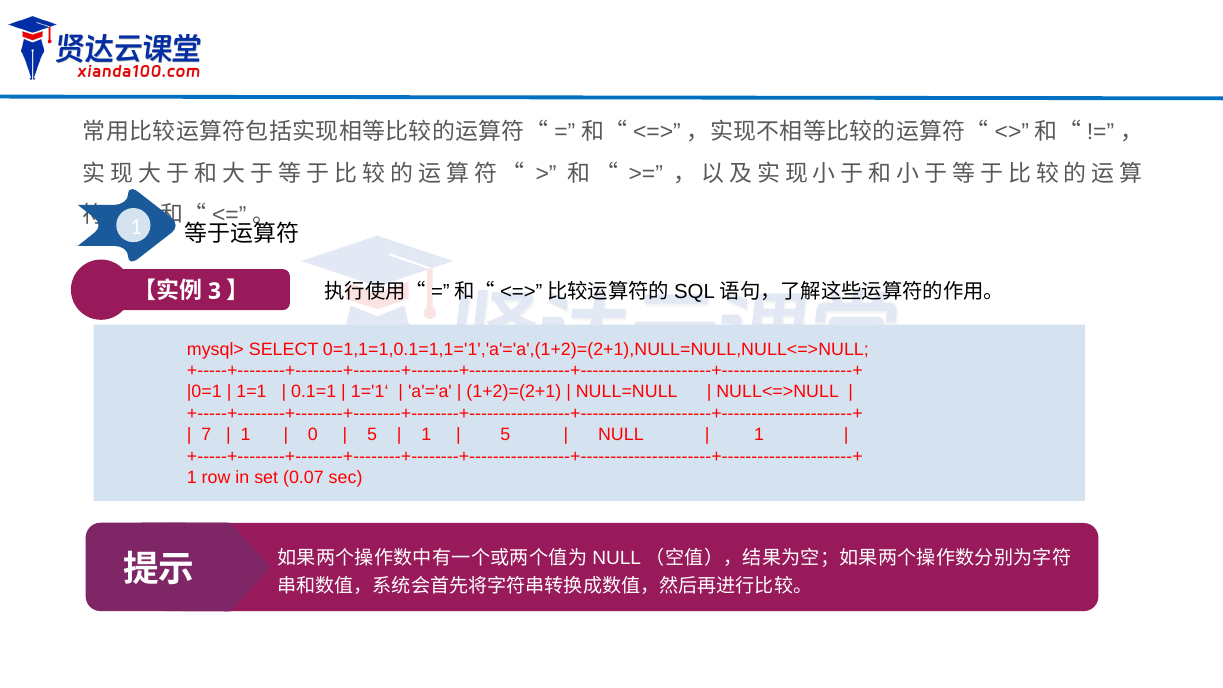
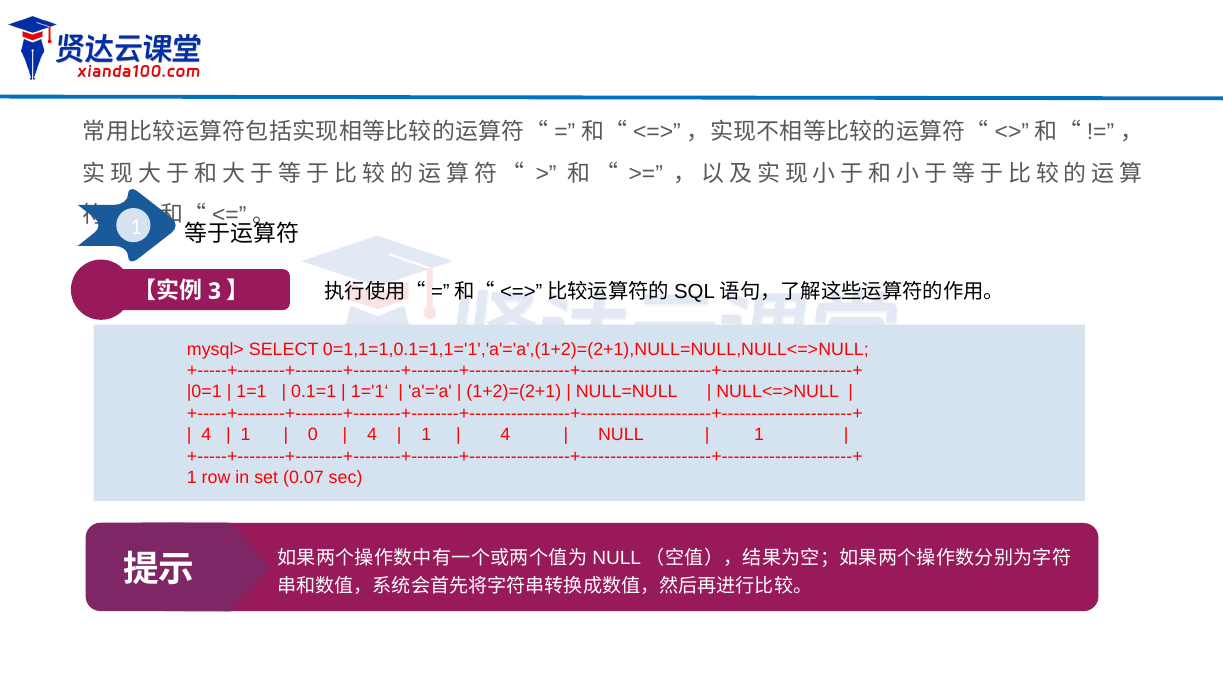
7: 7 -> 4 (206, 435)
5: 5 -> 4 (372, 435)
5: 5 -> 4 (505, 435)
